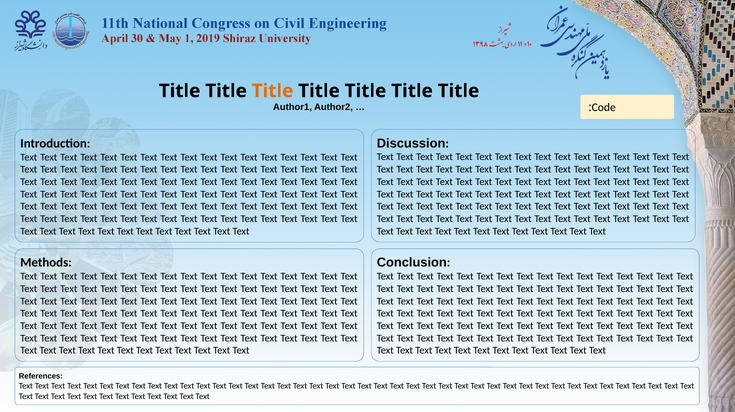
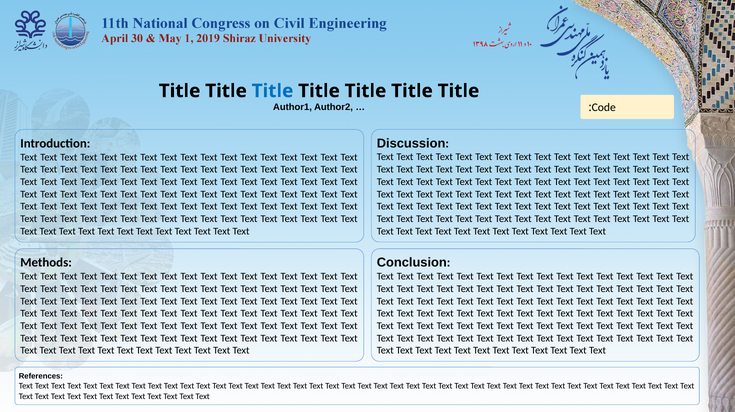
Title colour: orange -> blue (273, 91)
